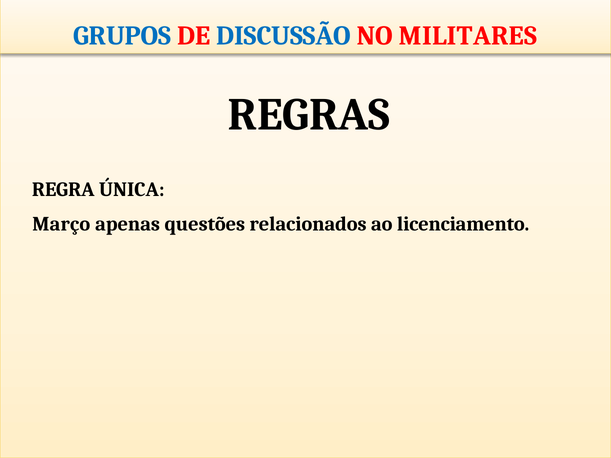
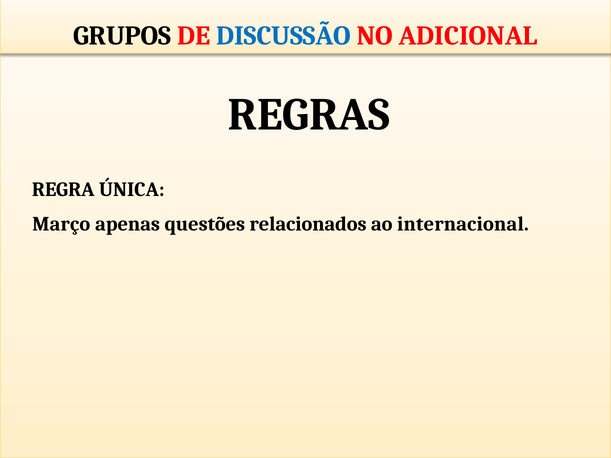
GRUPOS colour: blue -> black (122, 36)
MILITARES: MILITARES -> ADICIONAL (468, 36)
licenciamento: licenciamento -> internacional (463, 224)
